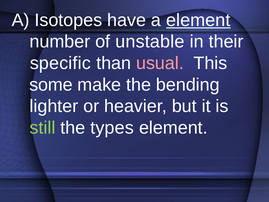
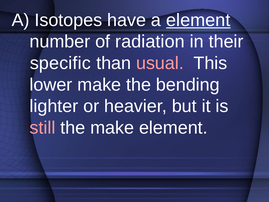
unstable: unstable -> radiation (150, 42)
some: some -> lower (51, 85)
still colour: light green -> pink (42, 128)
the types: types -> make (112, 128)
